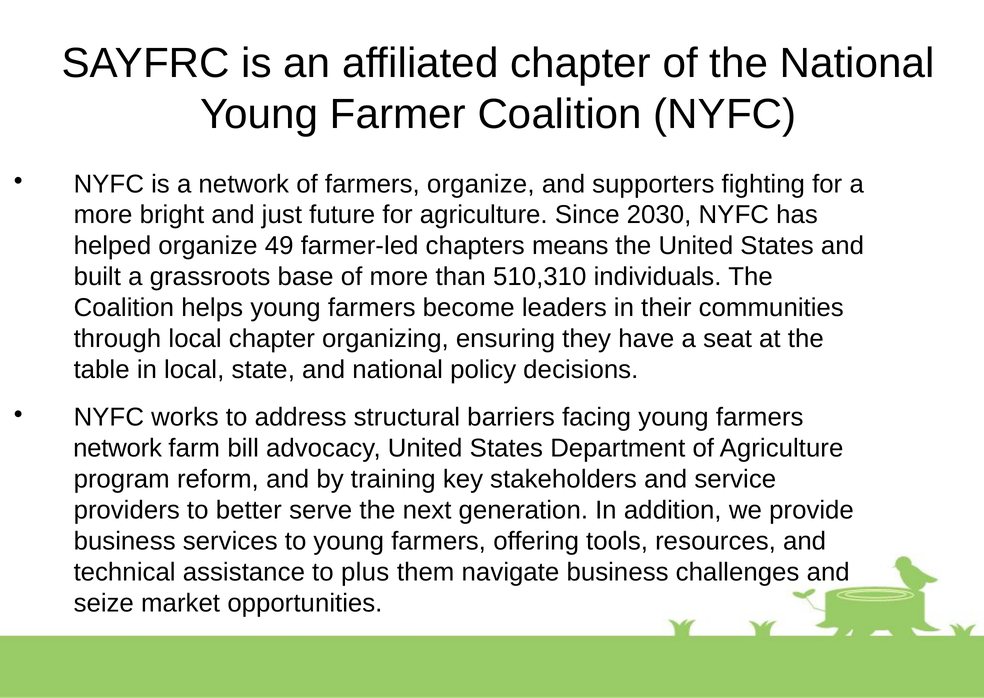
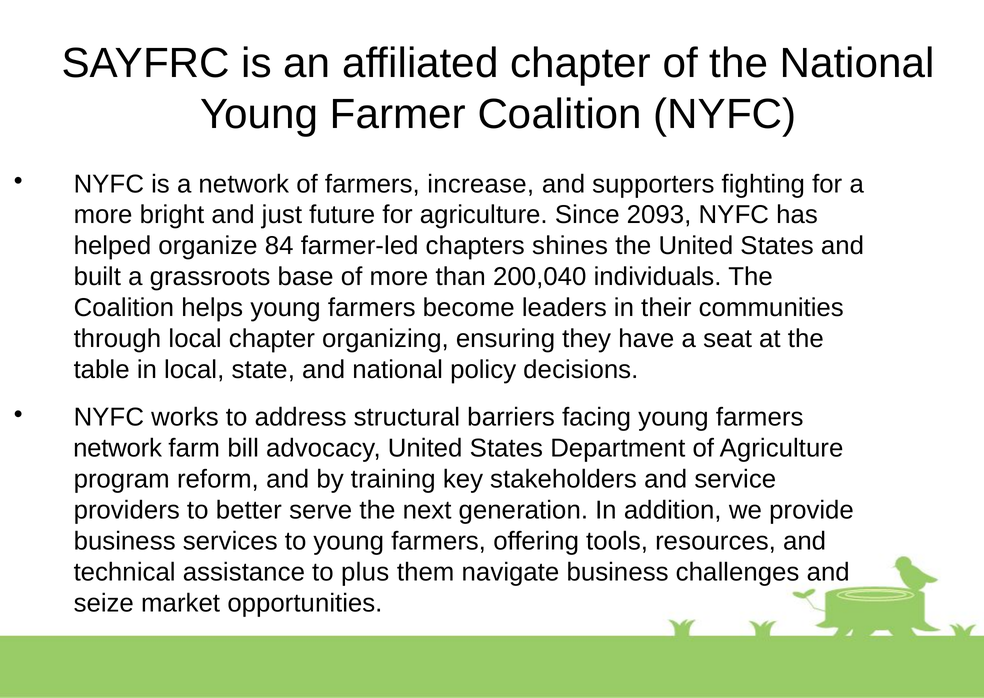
farmers organize: organize -> increase (481, 184)
2030: 2030 -> 2093 (659, 215)
49: 49 -> 84 (279, 246)
means: means -> shines (570, 246)
510,310: 510,310 -> 200,040 (540, 277)
